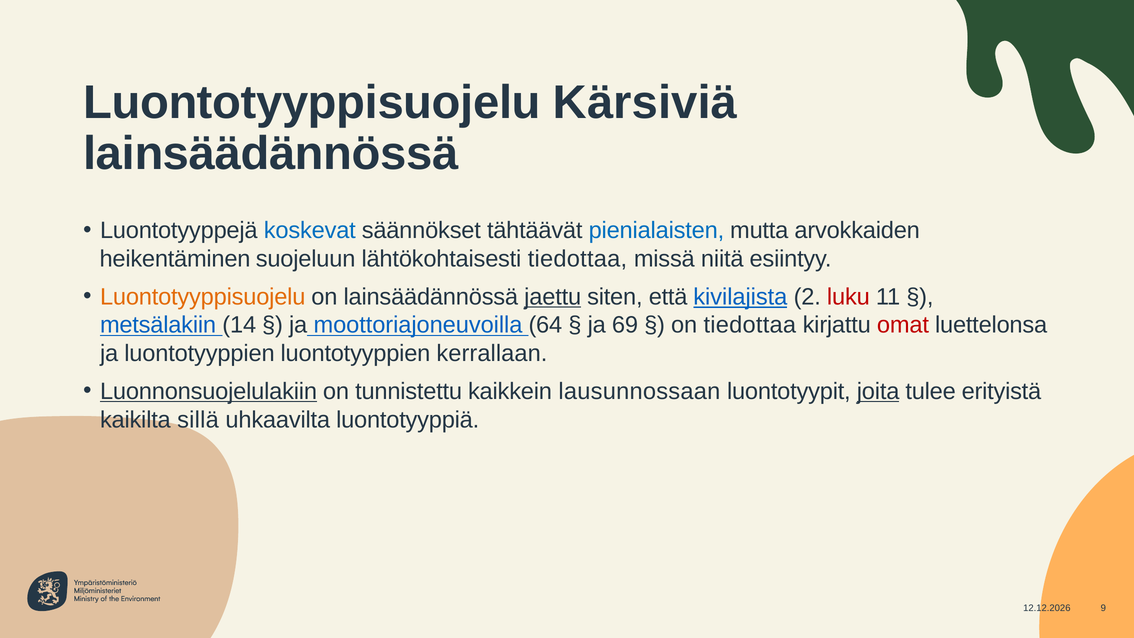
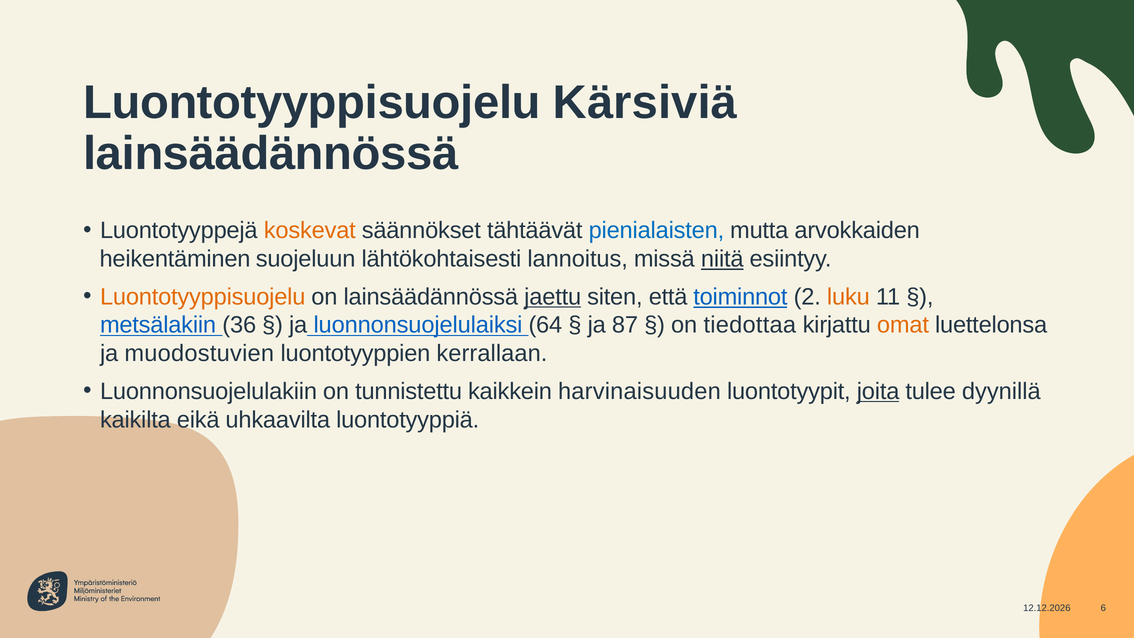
koskevat colour: blue -> orange (310, 231)
lähtökohtaisesti tiedottaa: tiedottaa -> lannoitus (578, 259)
niitä underline: none -> present (722, 259)
kivilajista: kivilajista -> toiminnot (740, 297)
luku colour: red -> orange (848, 297)
14: 14 -> 36 (239, 325)
moottoriajoneuvoilla: moottoriajoneuvoilla -> luonnonsuojelulaiksi (418, 325)
69: 69 -> 87 (625, 325)
omat colour: red -> orange (903, 325)
ja luontotyyppien: luontotyyppien -> muodostuvien (199, 353)
Luonnonsuojelulakiin underline: present -> none (209, 391)
lausunnossaan: lausunnossaan -> harvinaisuuden (639, 391)
erityistä: erityistä -> dyynillä (1001, 391)
sillä: sillä -> eikä (198, 420)
9: 9 -> 6 (1103, 608)
